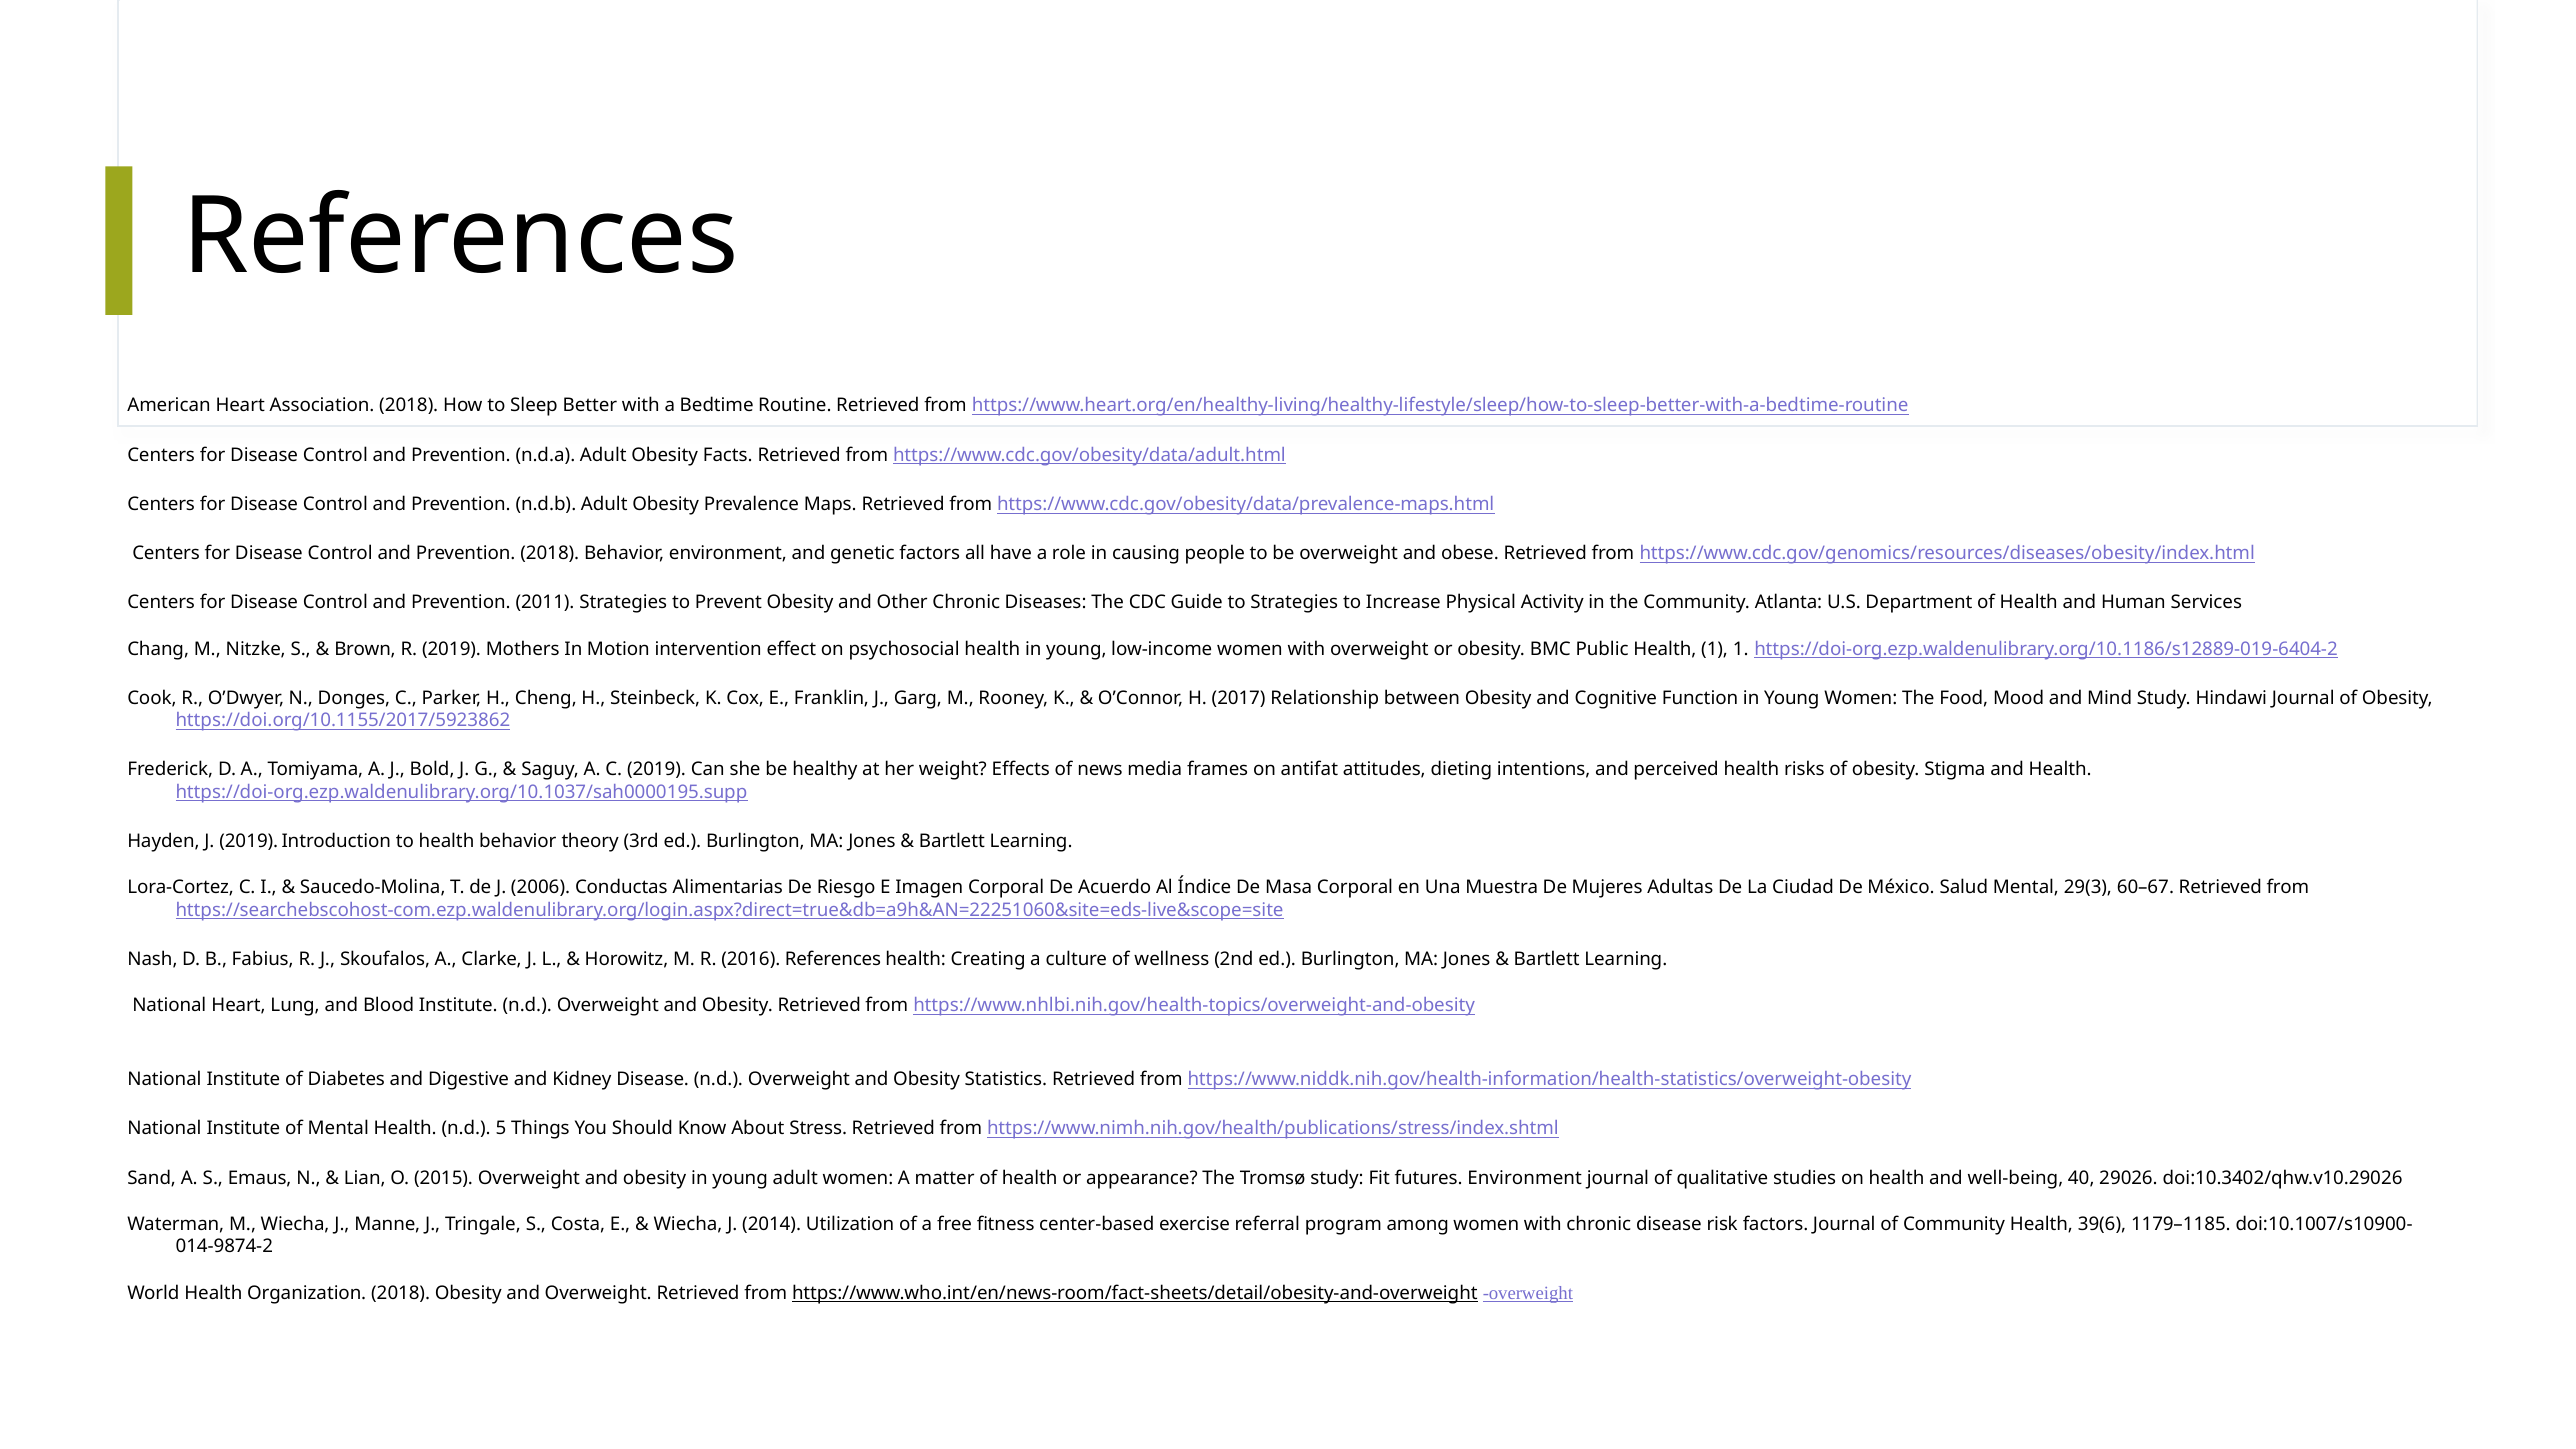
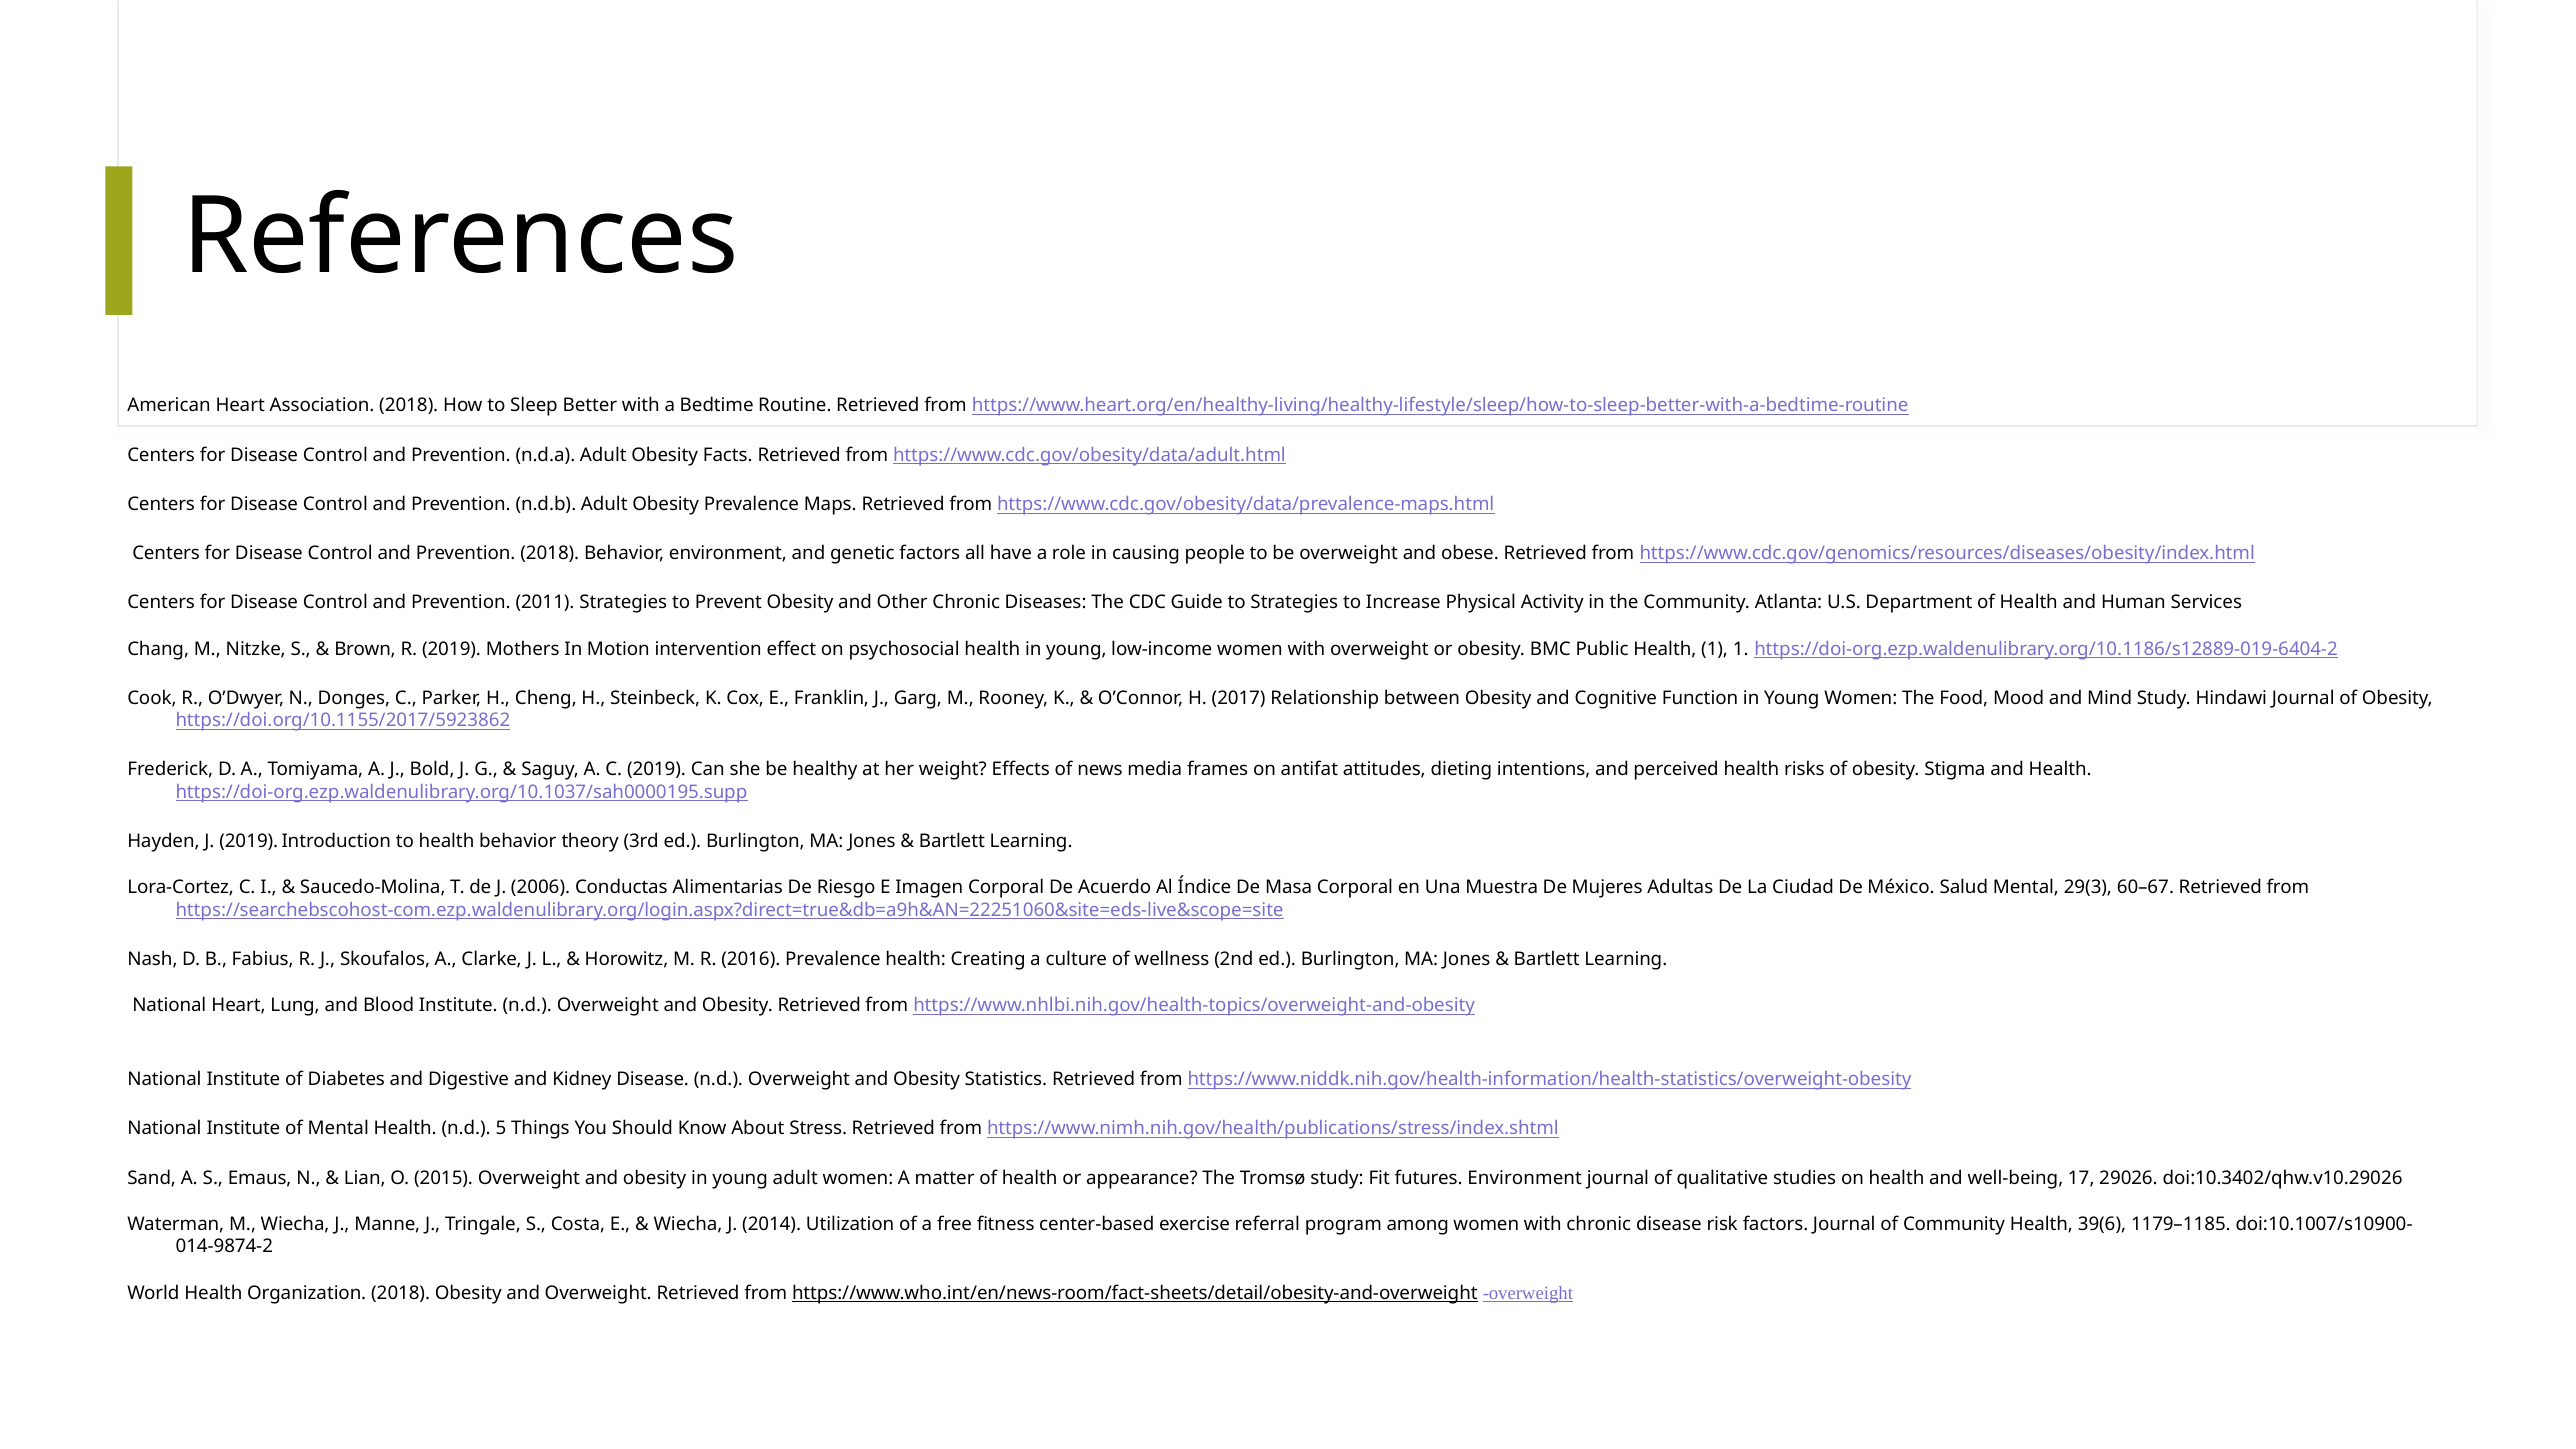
2016 References: References -> Prevalence (833, 959)
40: 40 -> 17 (2081, 1178)
